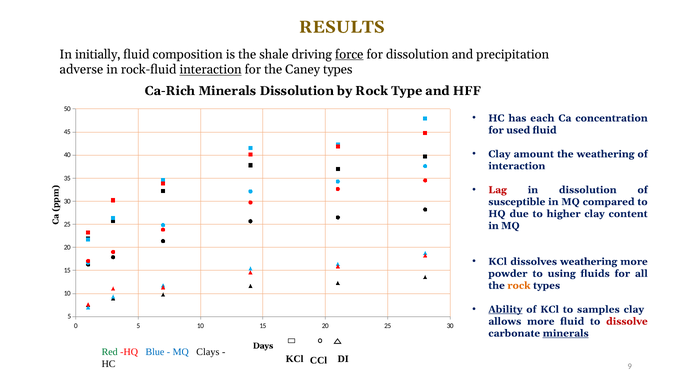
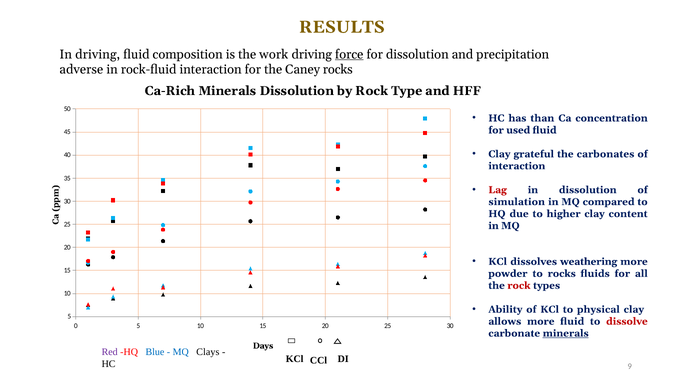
In initially: initially -> driving (98, 54)
shale: shale -> work (274, 54)
interaction underline: present -> none (211, 70)
Caney types: types -> rocks (338, 70)
each: each -> than (542, 118)
amount: amount -> grateful (534, 154)
the weathering: weathering -> carbonates (605, 154)
susceptible: susceptible -> simulation (517, 202)
to using: using -> rocks (562, 274)
rock colour: orange -> red (519, 286)
Ability underline: present -> none (505, 310)
samples: samples -> physical (598, 310)
Red colour: green -> purple (110, 353)
